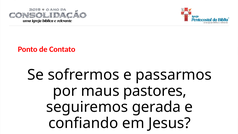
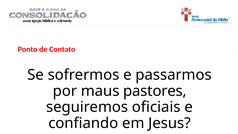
gerada: gerada -> oficiais (156, 107)
